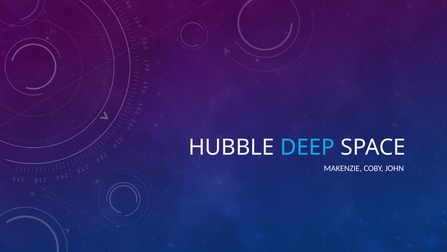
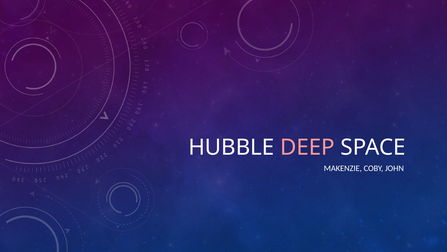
DEEP colour: light blue -> pink (308, 147)
